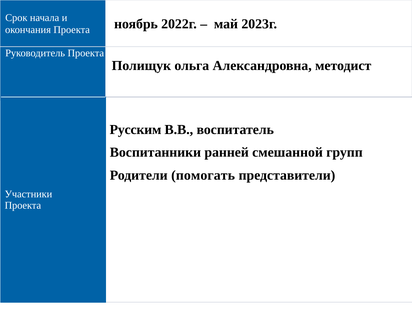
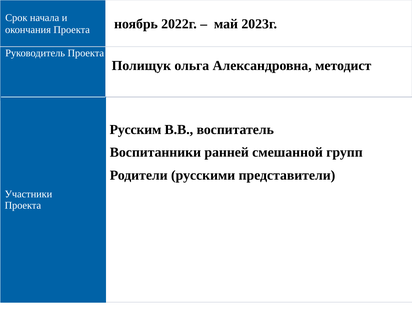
помогать: помогать -> русскими (203, 175)
